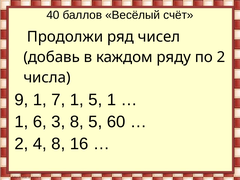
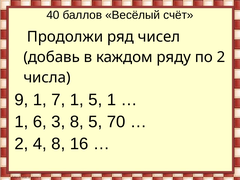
60: 60 -> 70 (116, 122)
